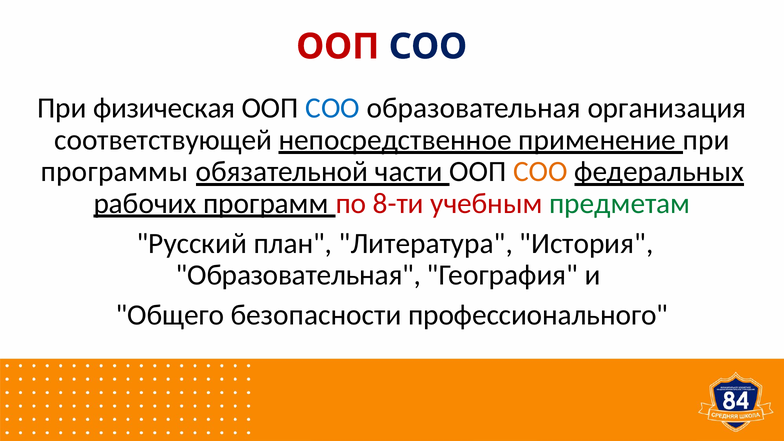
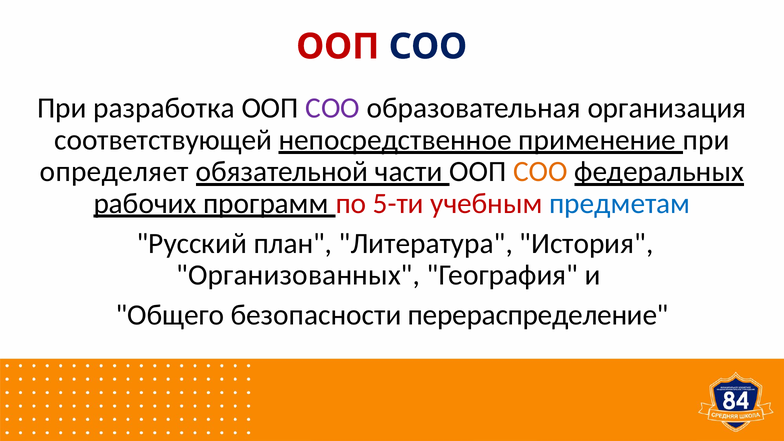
физическая: физическая -> разработка (164, 108)
СОО colour: blue -> purple (333, 108)
программы: программы -> определяет (114, 172)
8-ти: 8-ти -> 5-ти (398, 203)
предметам colour: green -> blue (620, 203)
Образовательная: Образовательная -> Организованных (298, 275)
профессионального: профессионального -> перераспределение (538, 315)
